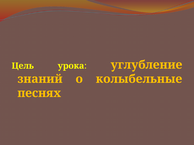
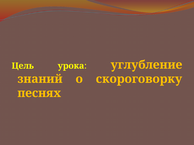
колыбельные: колыбельные -> скороговорку (139, 79)
